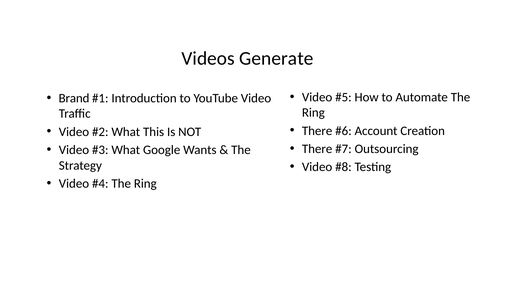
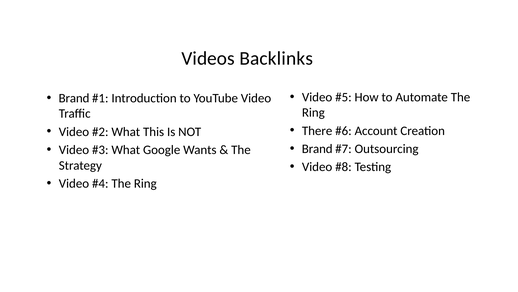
Generate: Generate -> Backlinks (276, 58)
There: There -> Brand (317, 149)
